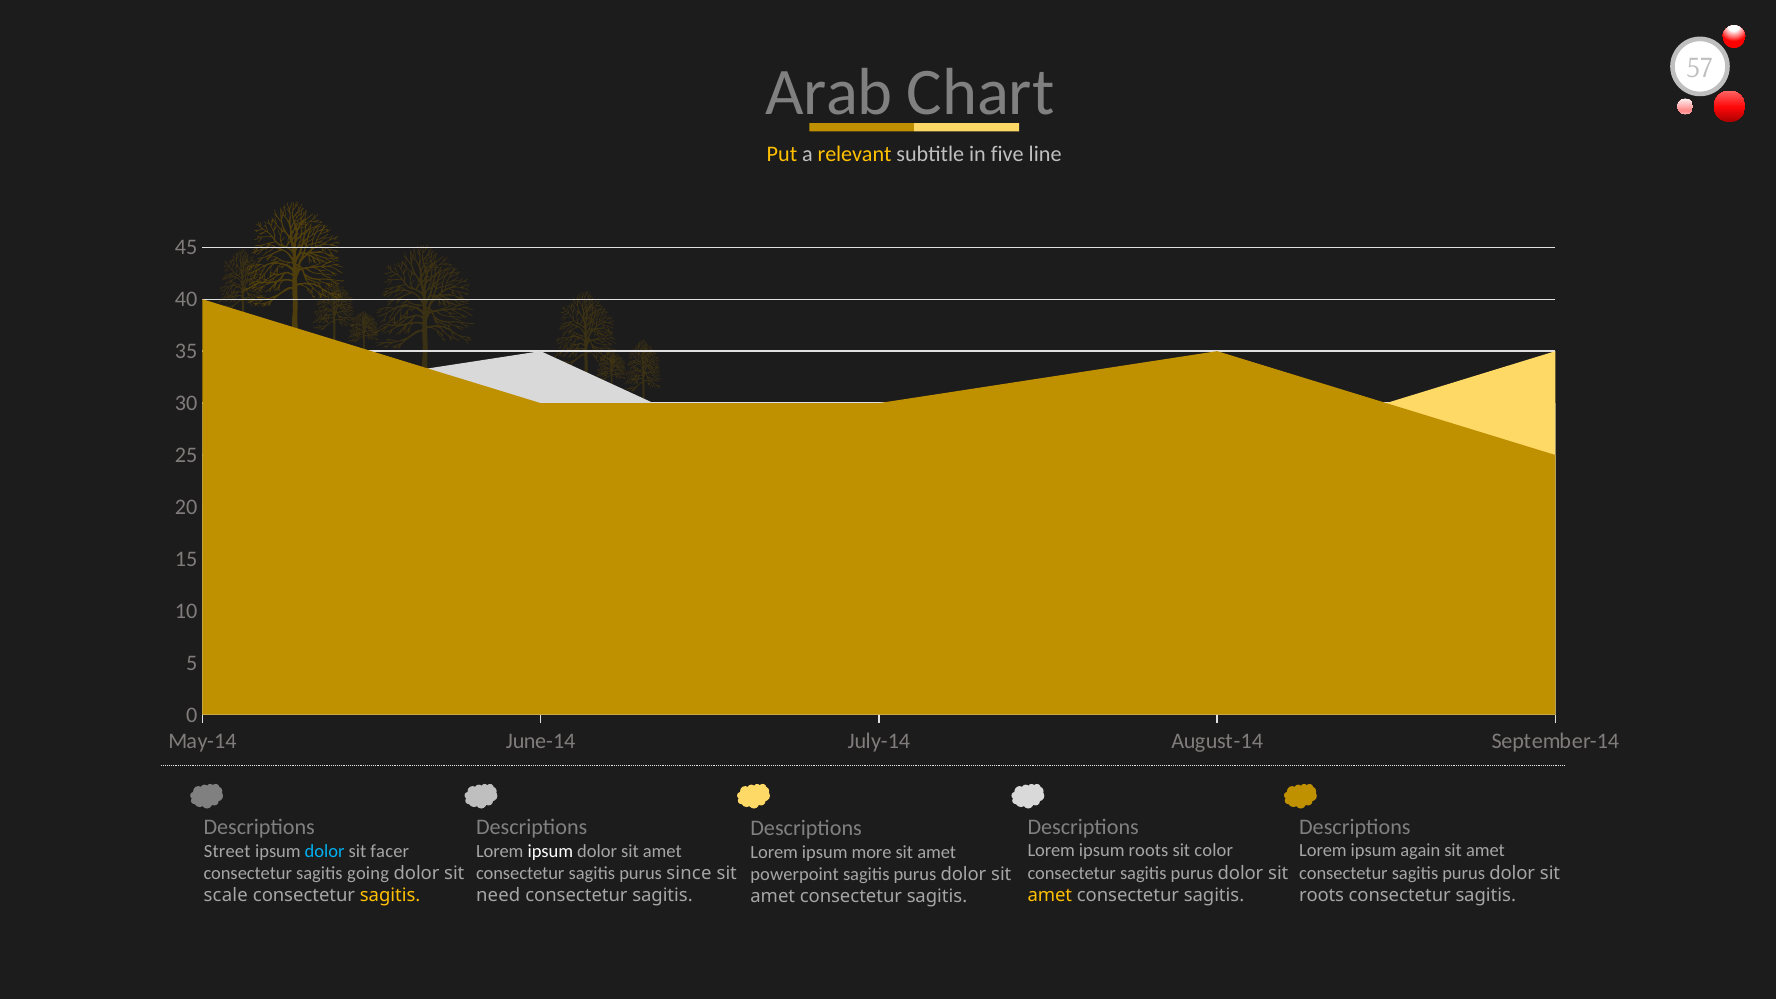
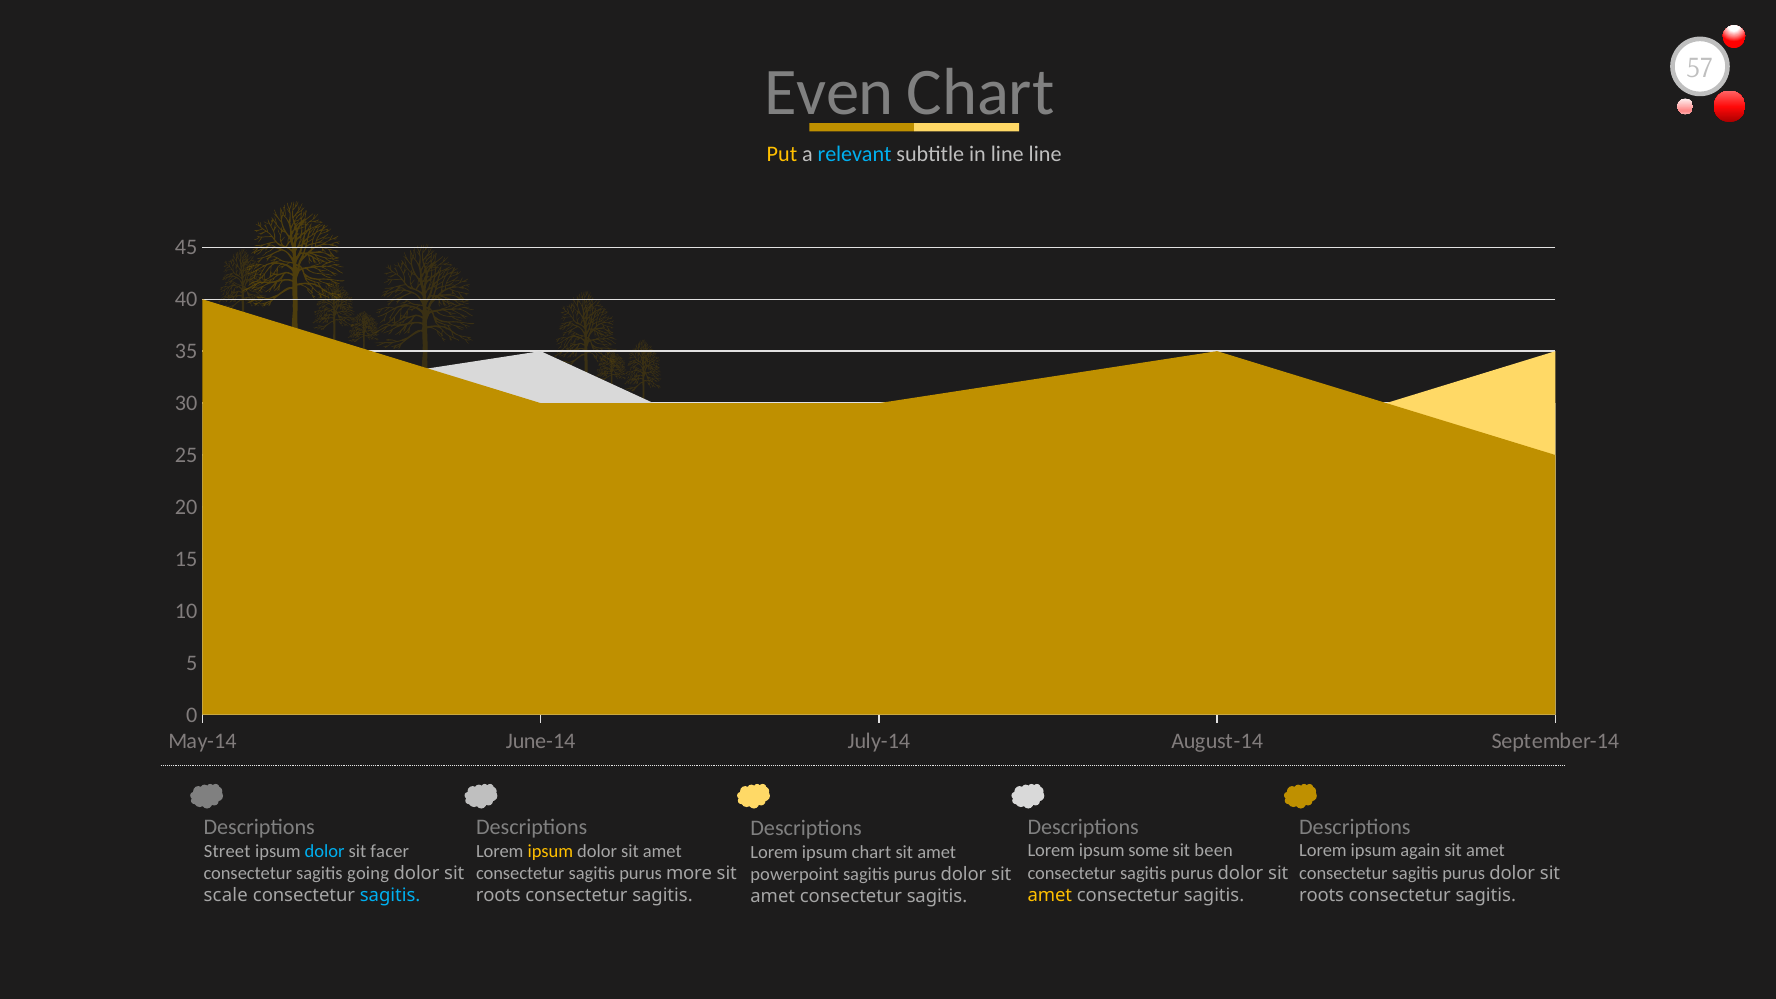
Arab: Arab -> Even (829, 92)
relevant colour: yellow -> light blue (855, 154)
in five: five -> line (1007, 154)
ipsum roots: roots -> some (1149, 851)
color: color -> been (1214, 851)
ipsum colour: white -> yellow (550, 852)
ipsum more: more -> chart (871, 852)
since: since -> more (689, 874)
sagitis colour: yellow -> light blue (390, 896)
need: need -> roots (498, 896)
